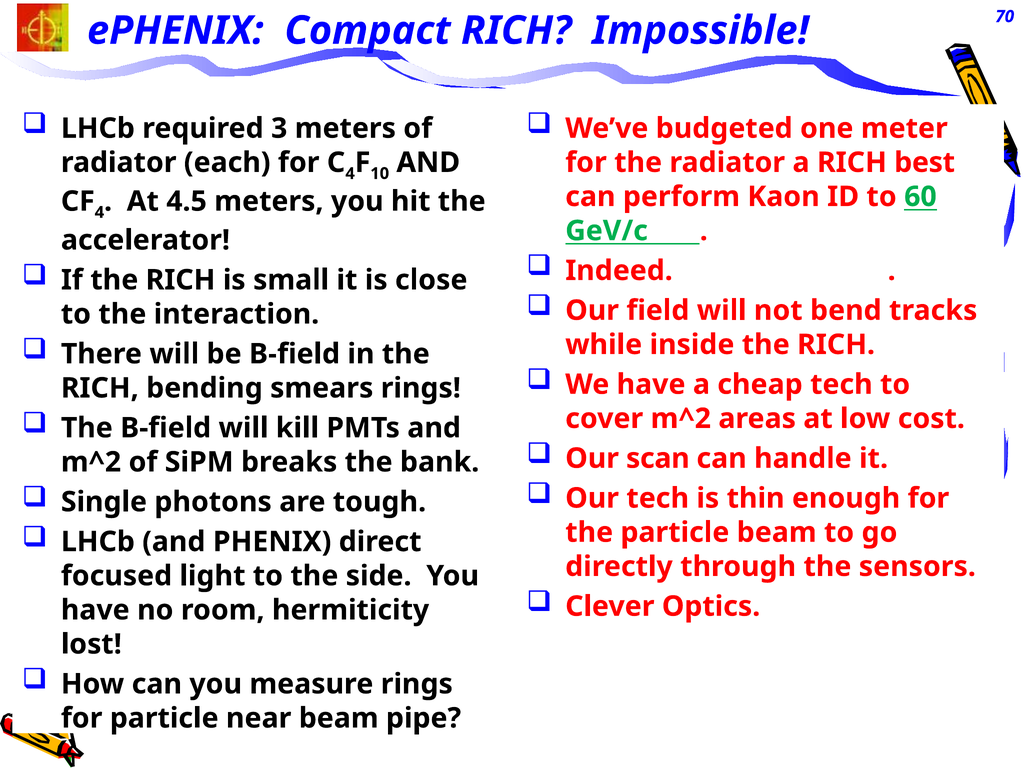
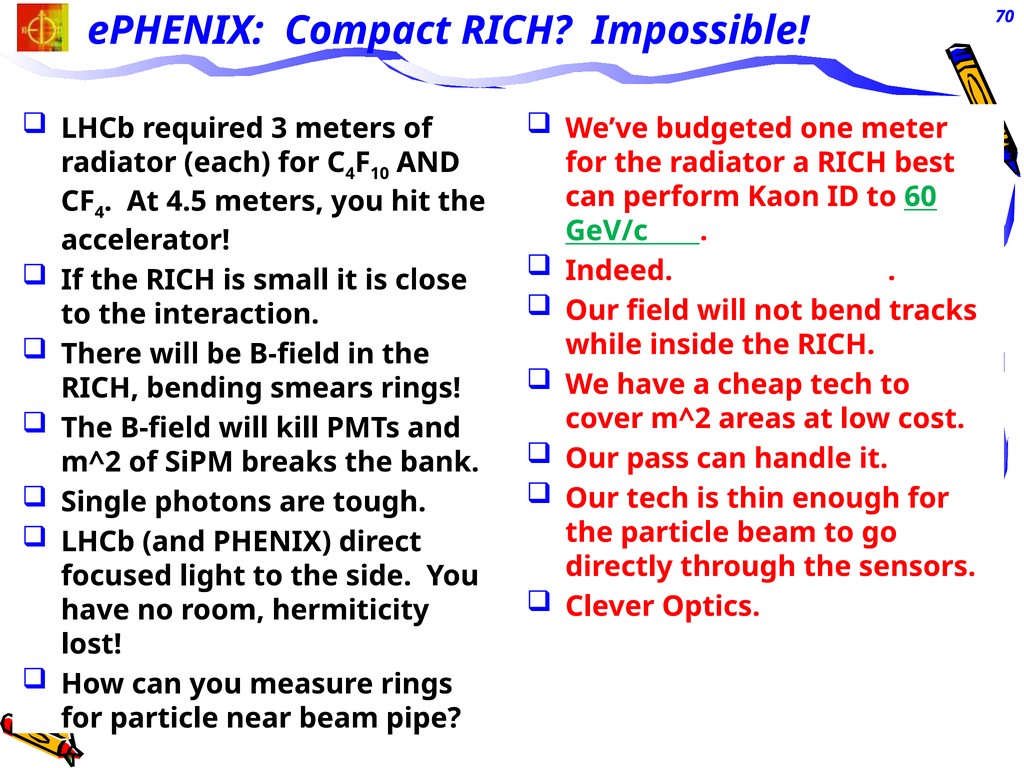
scan: scan -> pass (658, 458)
